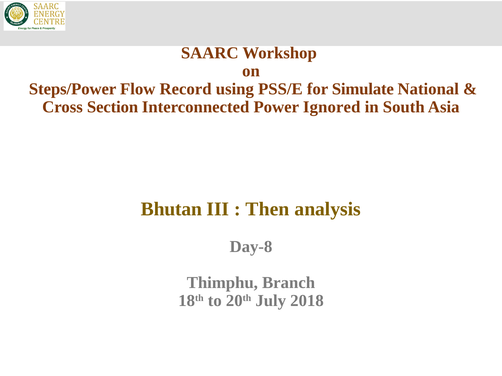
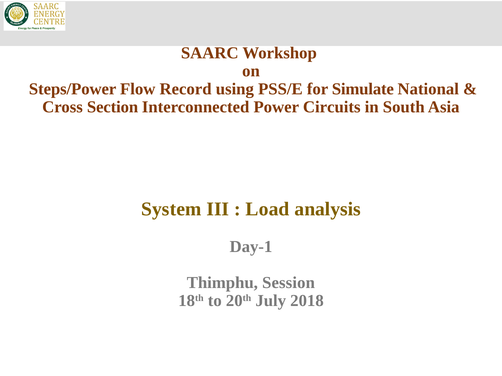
Ignored: Ignored -> Circuits (332, 107)
Bhutan: Bhutan -> System (171, 209)
Then: Then -> Load (268, 209)
Day-8: Day-8 -> Day-1 (251, 247)
Branch: Branch -> Session (289, 283)
